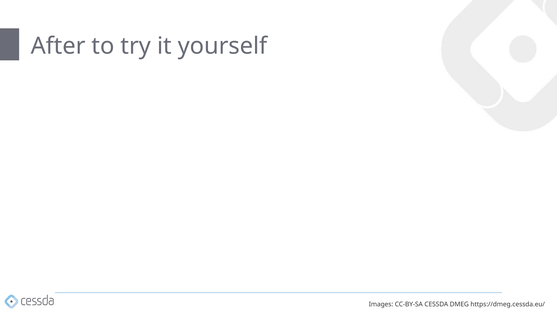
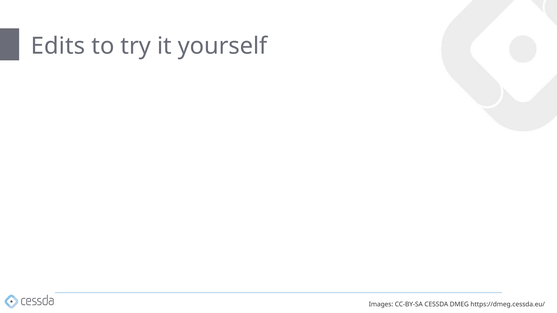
After: After -> Edits (58, 46)
